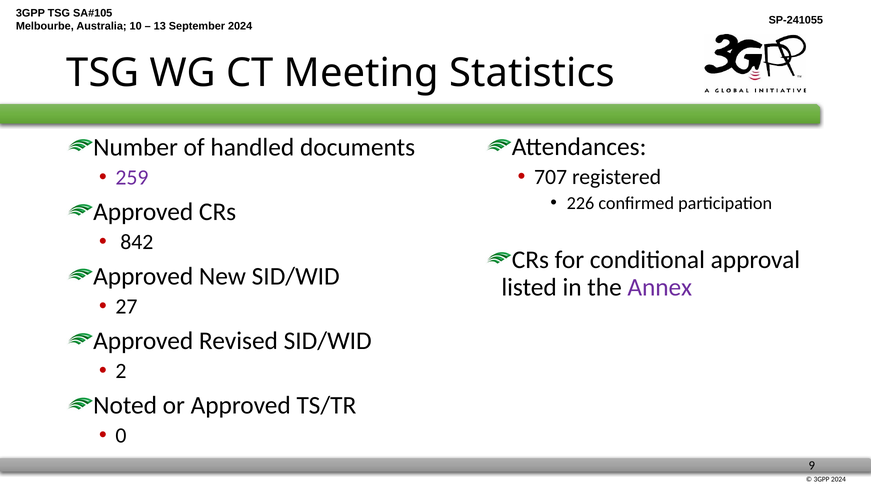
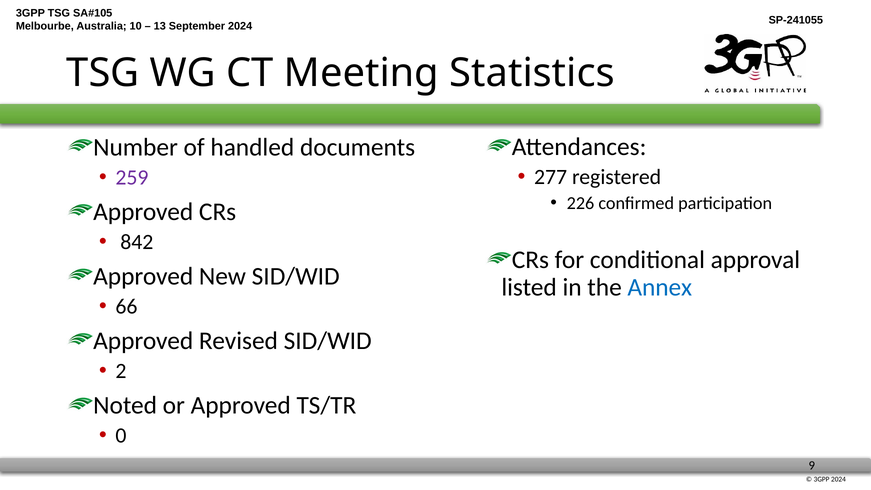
707: 707 -> 277 (551, 177)
Annex colour: purple -> blue (660, 287)
27: 27 -> 66 (126, 306)
